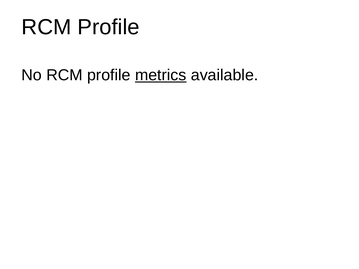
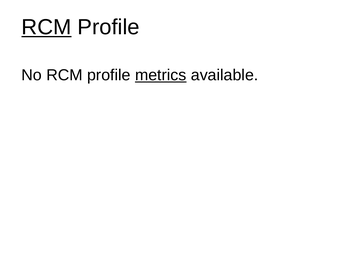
RCM underline: none -> present (46, 27)
